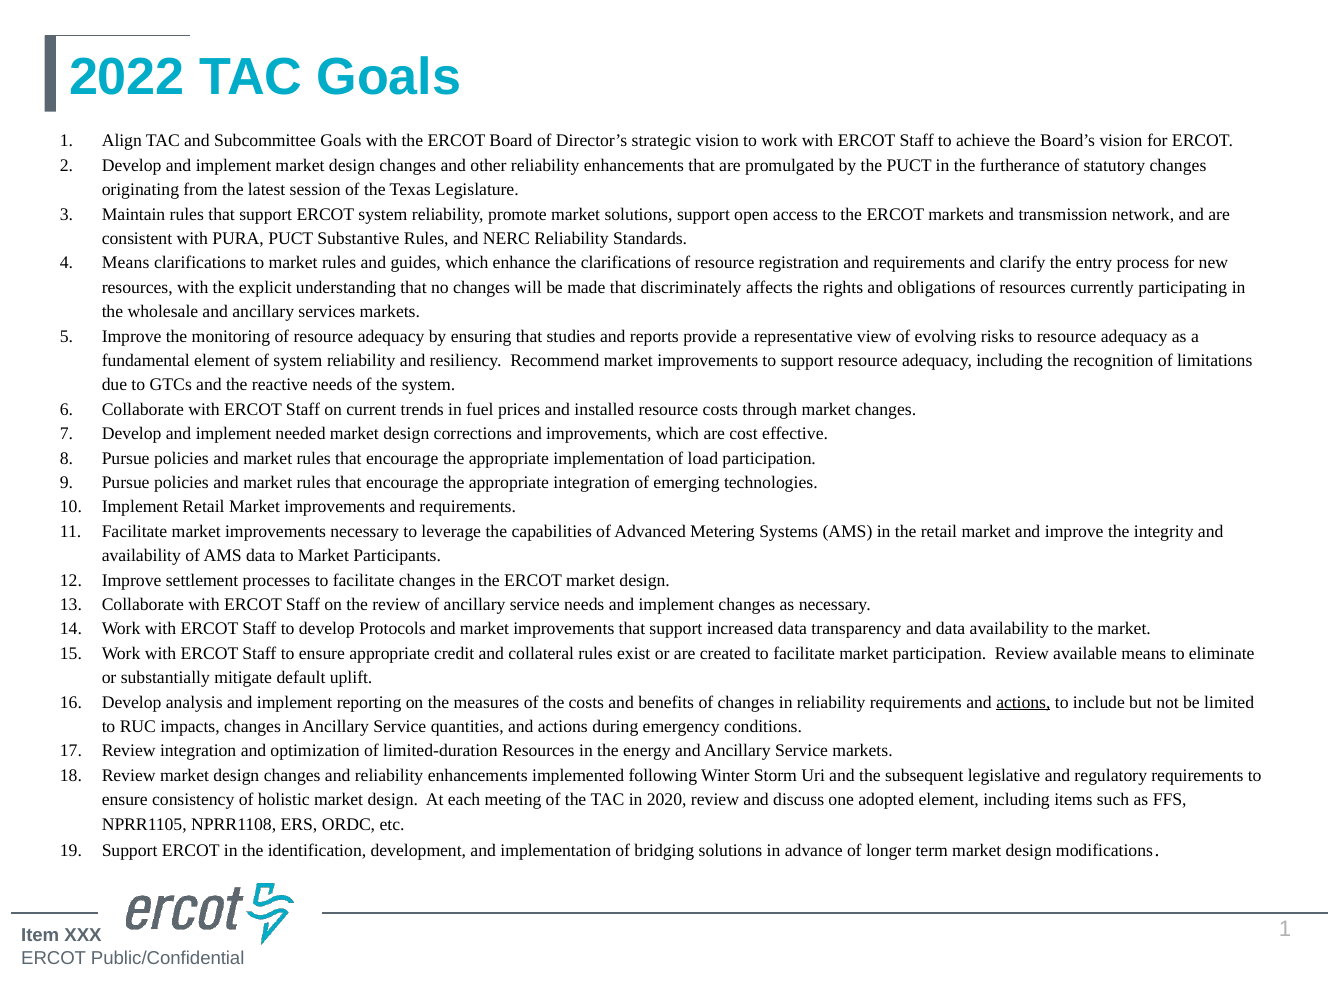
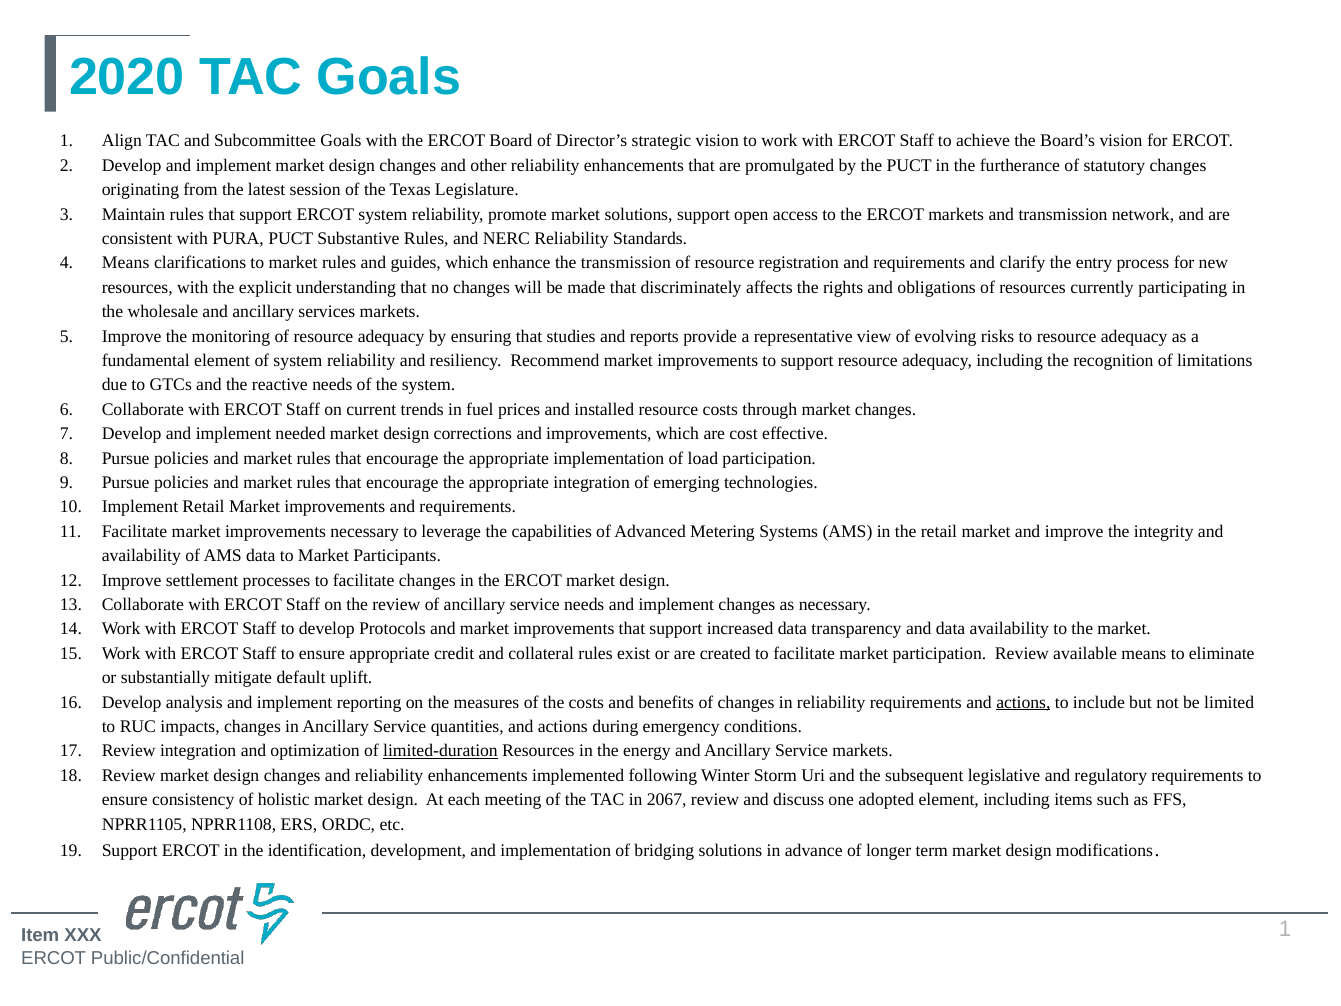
2022: 2022 -> 2020 (127, 77)
the clarifications: clarifications -> transmission (626, 263)
limited-duration underline: none -> present (441, 751)
2020: 2020 -> 2067 (667, 800)
